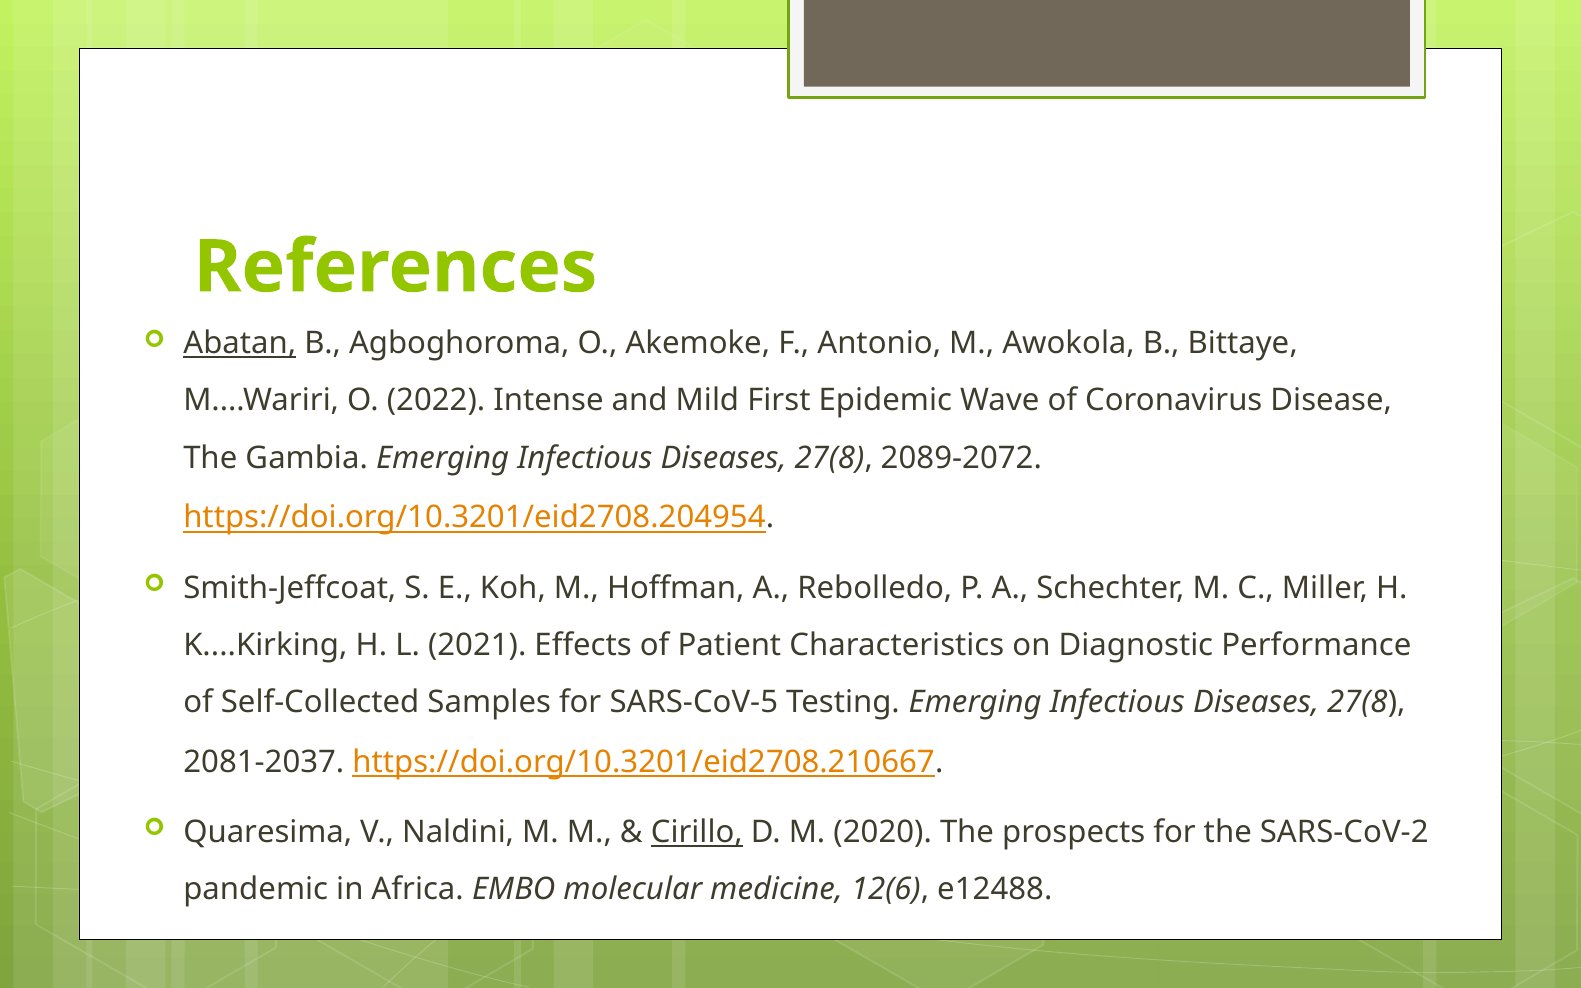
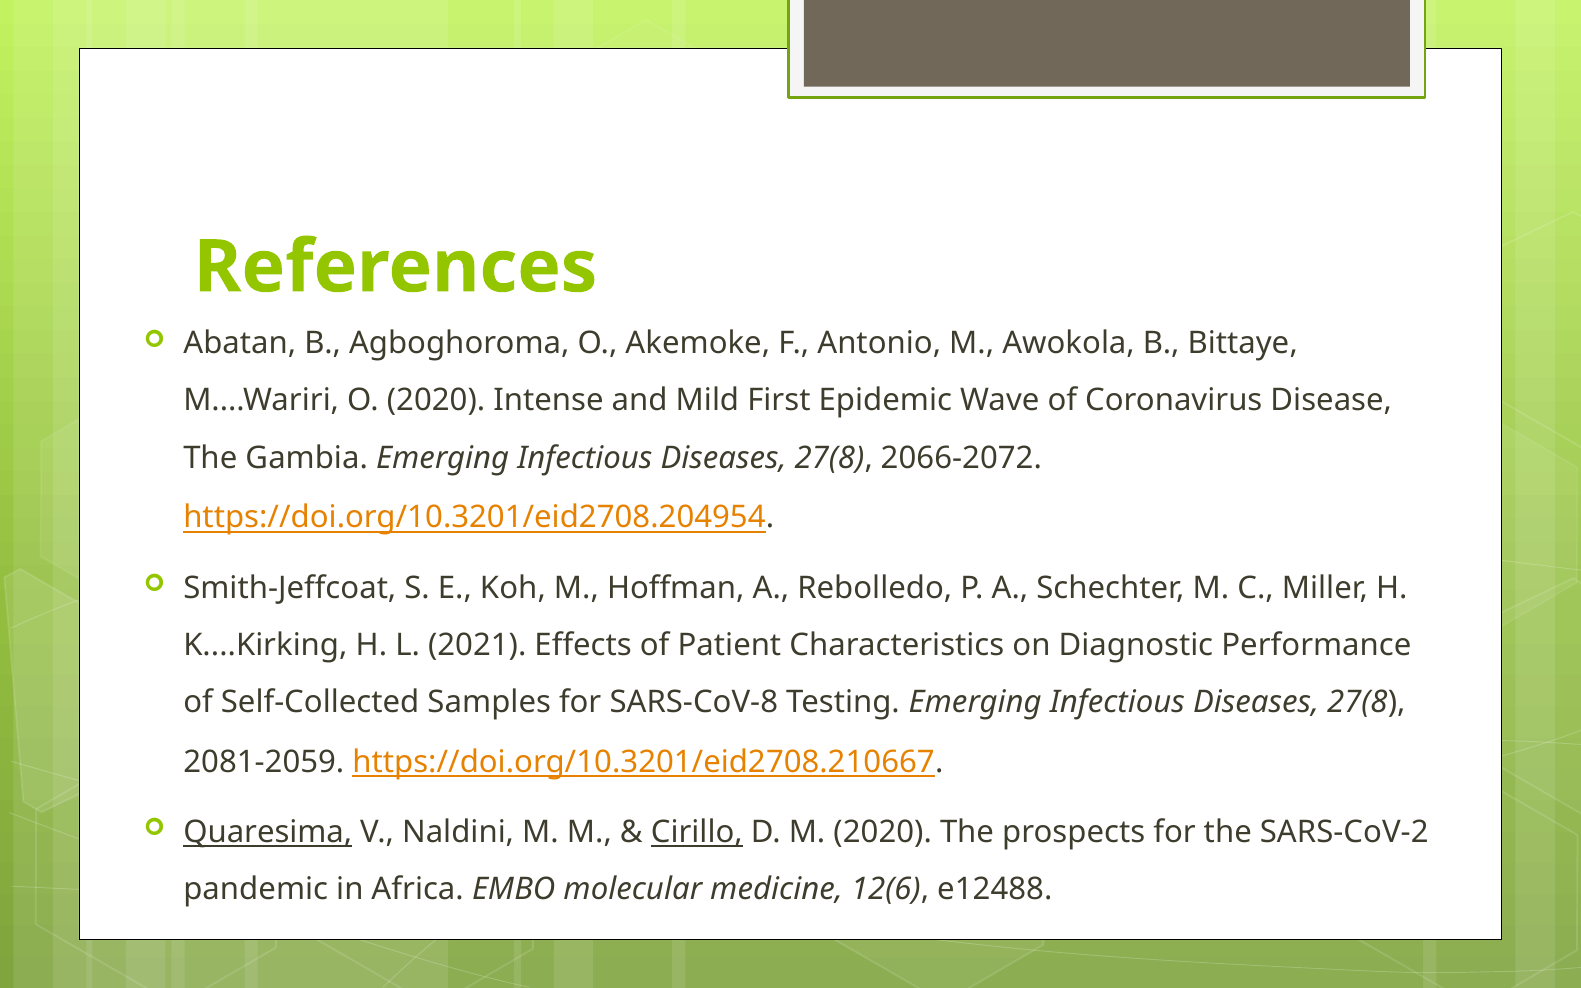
Abatan underline: present -> none (240, 344)
O 2022: 2022 -> 2020 (436, 401)
2089-2072: 2089-2072 -> 2066-2072 (961, 458)
SARS-CoV-5: SARS-CoV-5 -> SARS-CoV-8 (694, 702)
2081-2037: 2081-2037 -> 2081-2059 (264, 762)
Quaresima underline: none -> present (268, 832)
